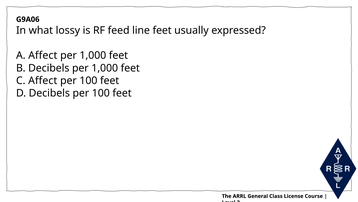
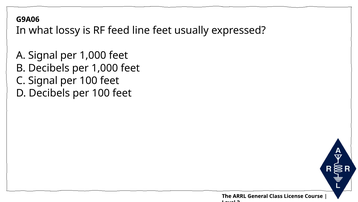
A Affect: Affect -> Signal (43, 55)
C Affect: Affect -> Signal (43, 80)
